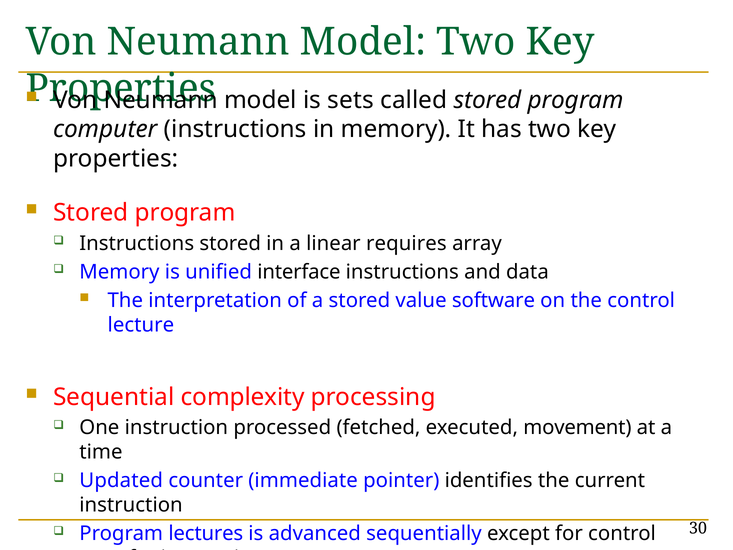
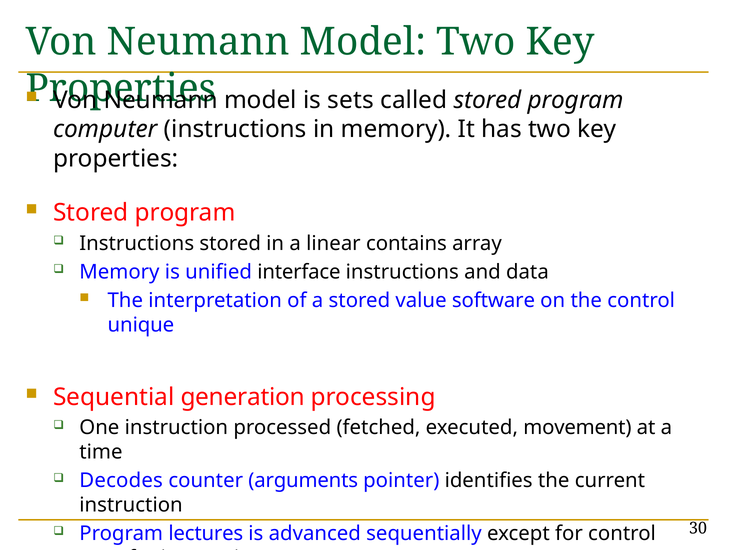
requires: requires -> contains (406, 243)
lecture: lecture -> unique (141, 325)
complexity: complexity -> generation (243, 397)
Updated: Updated -> Decodes (121, 480)
immediate: immediate -> arguments (303, 480)
